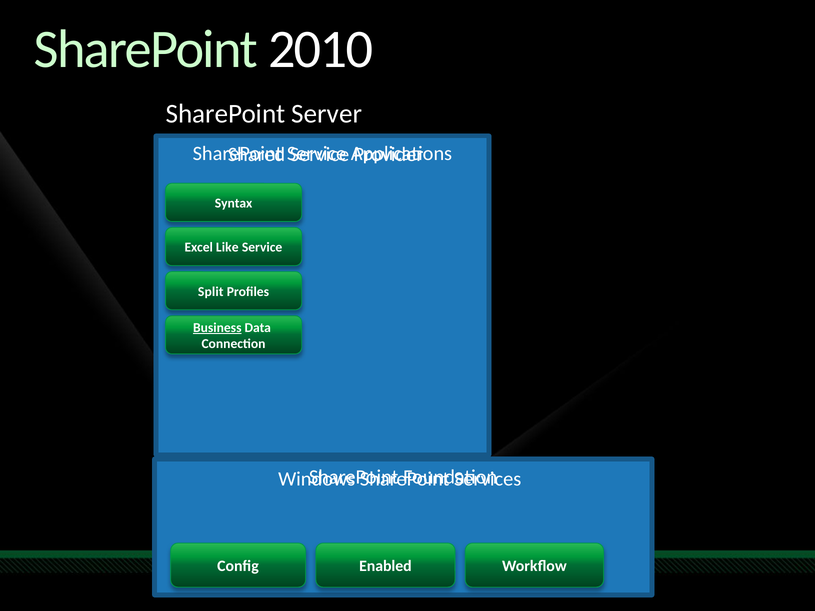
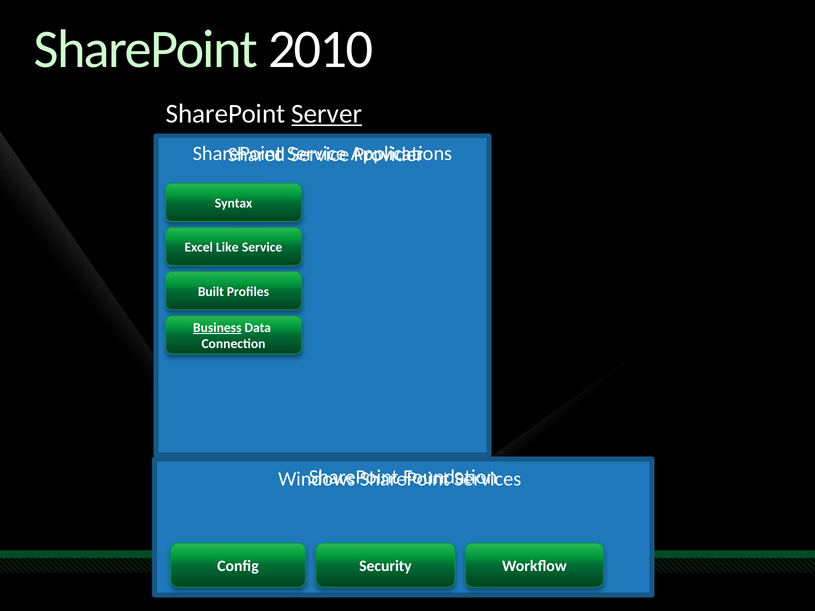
Server underline: none -> present (327, 114)
Split: Split -> Built (211, 292)
Enabled: Enabled -> Security (385, 566)
